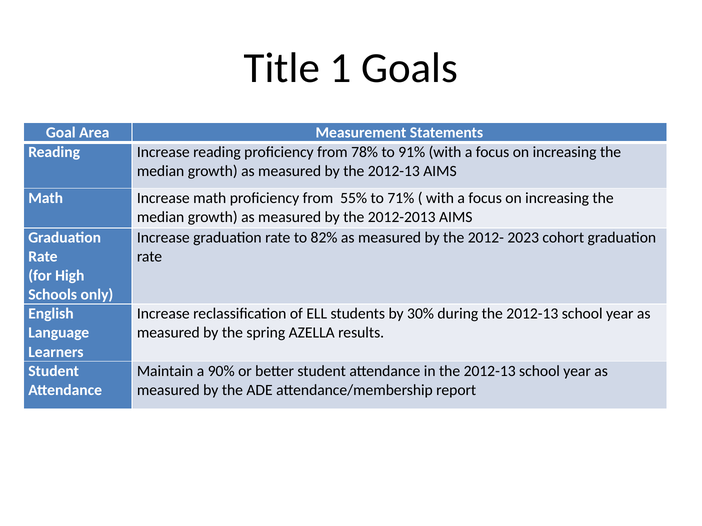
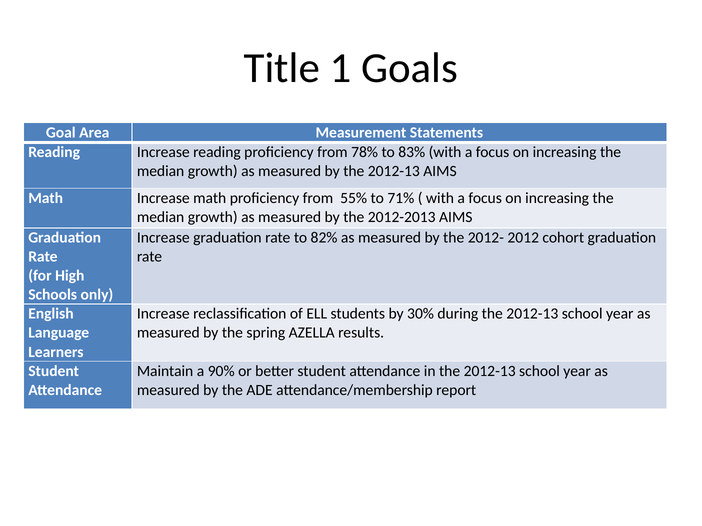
91%: 91% -> 83% (412, 152)
2023: 2023 -> 2012 (523, 238)
